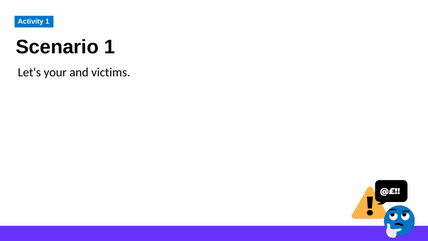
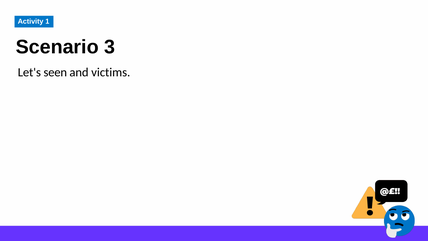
Scenario 1: 1 -> 3 (110, 47)
your: your -> seen (55, 72)
